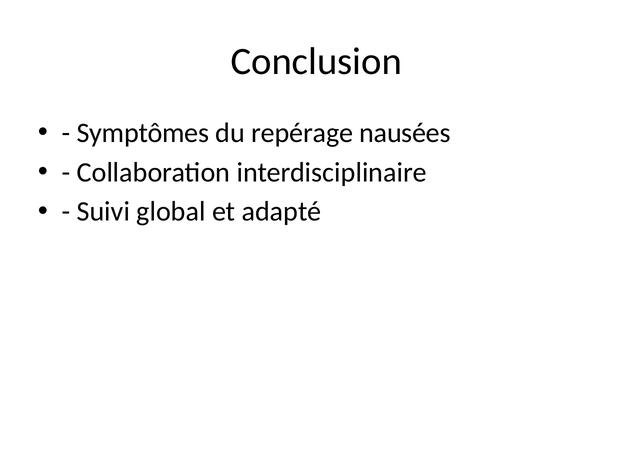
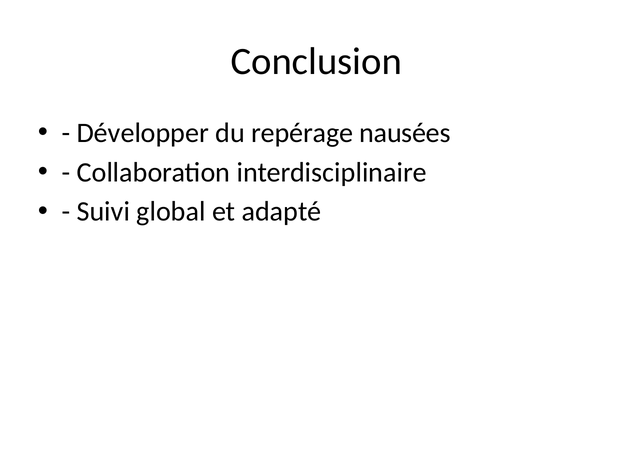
Symptômes: Symptômes -> Développer (143, 133)
